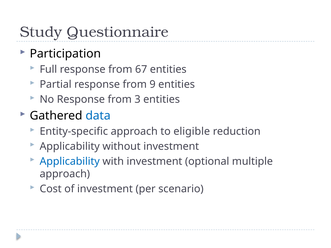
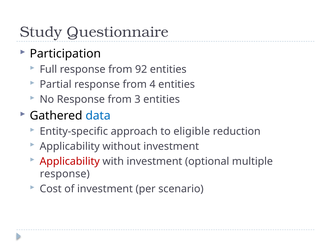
67: 67 -> 92 (141, 69)
9: 9 -> 4 (153, 84)
Applicability colour: blue -> red (70, 161)
approach: approach -> response (65, 174)
